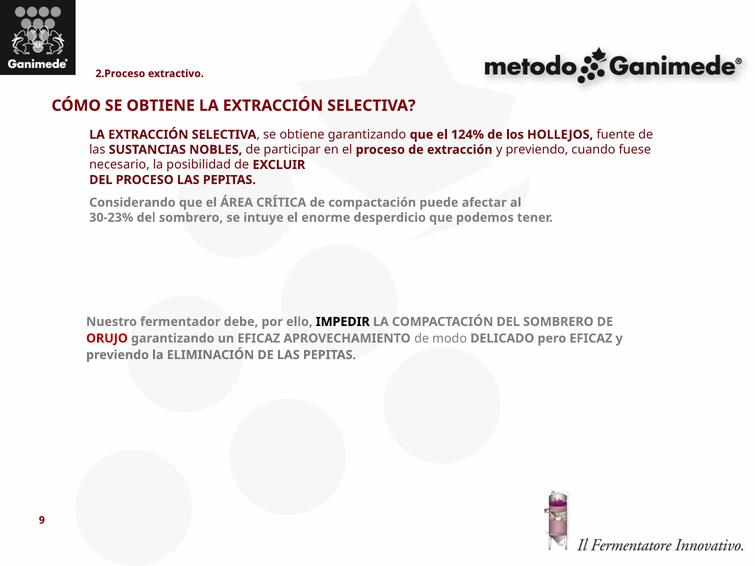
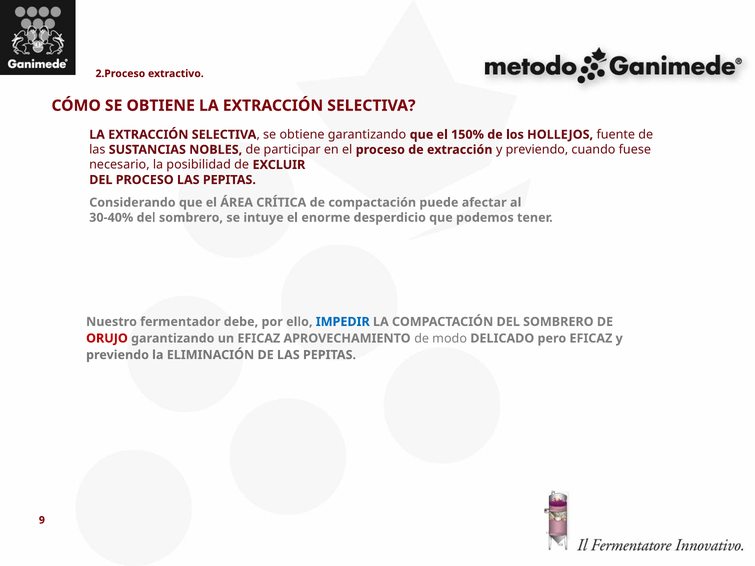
124%: 124% -> 150% (467, 135)
30-23%: 30-23% -> 30-40% (111, 218)
IMPEDIR colour: black -> blue (343, 322)
